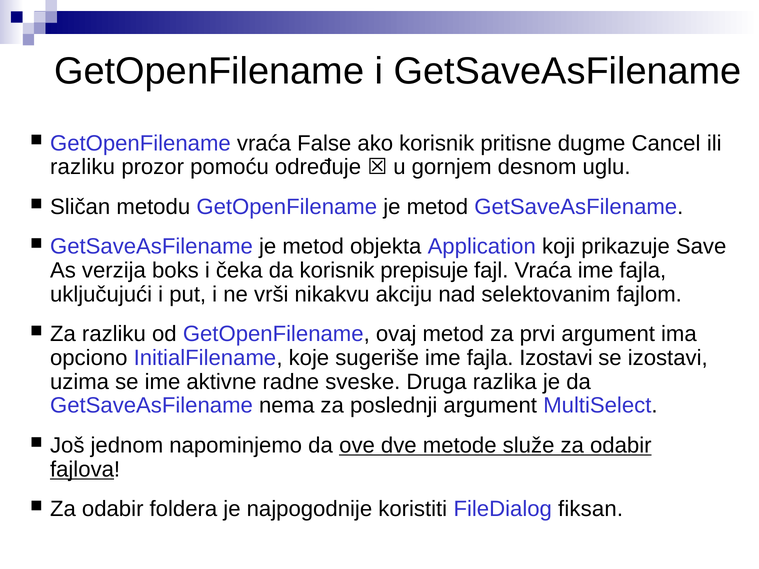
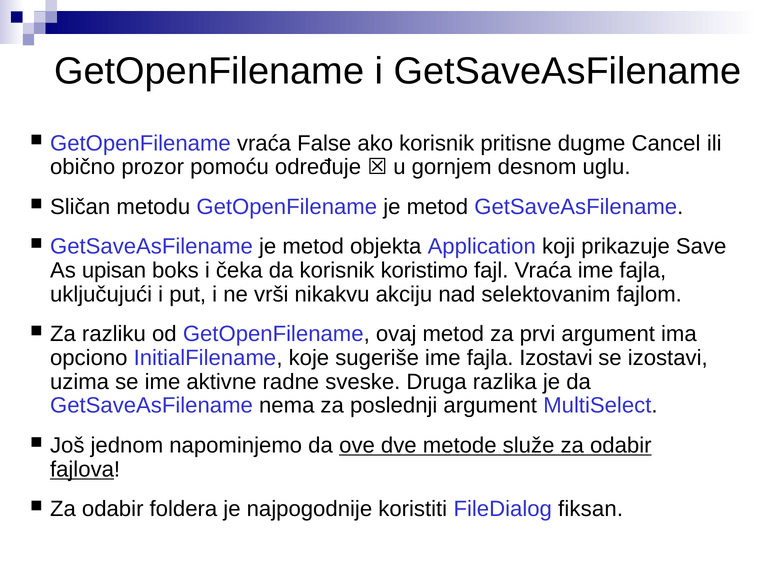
razliku: razliku -> obično (83, 167)
verzija: verzija -> upisan (114, 271)
prepisuje: prepisuje -> koristimo (424, 271)
